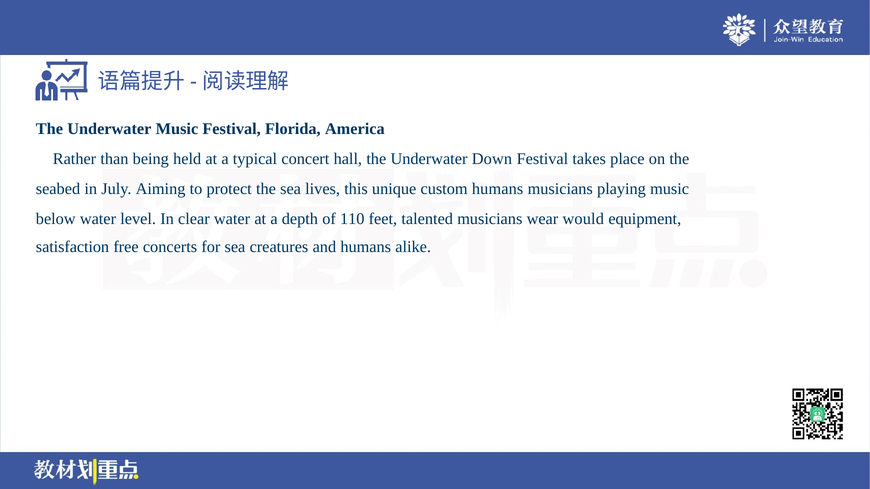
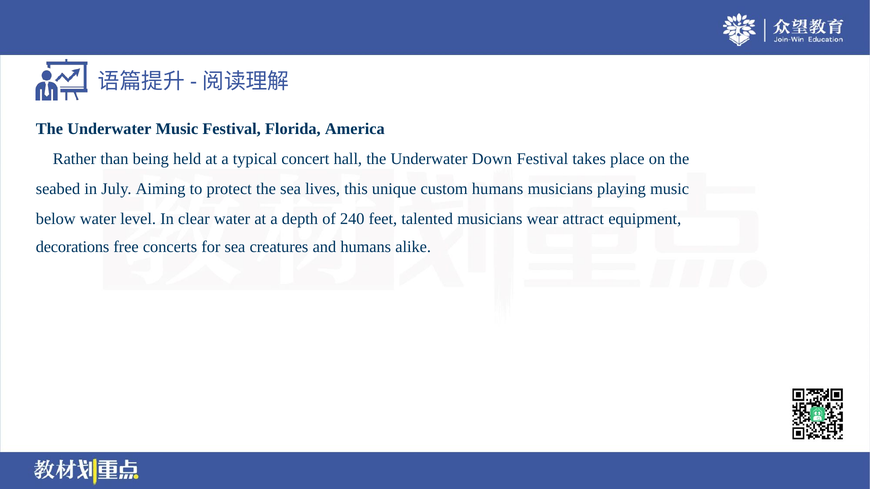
110: 110 -> 240 (352, 219)
would: would -> attract (583, 219)
satisfaction: satisfaction -> decorations (73, 247)
